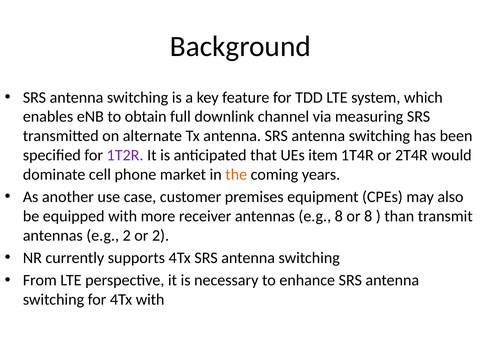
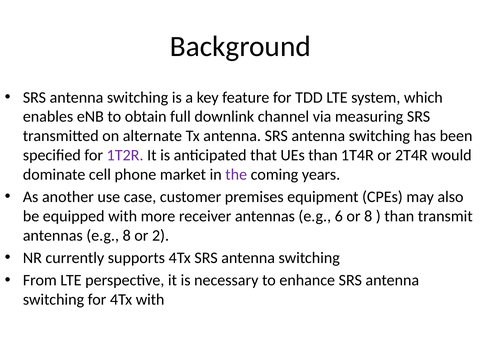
UEs item: item -> than (323, 155)
the colour: orange -> purple (236, 174)
e.g 8: 8 -> 6 (339, 216)
e.g 2: 2 -> 8 (127, 235)
